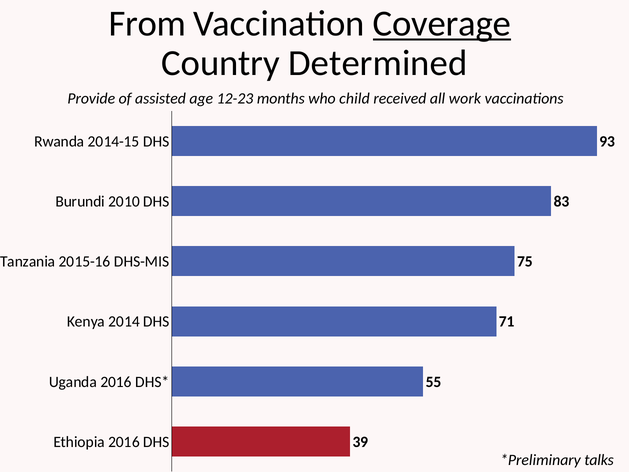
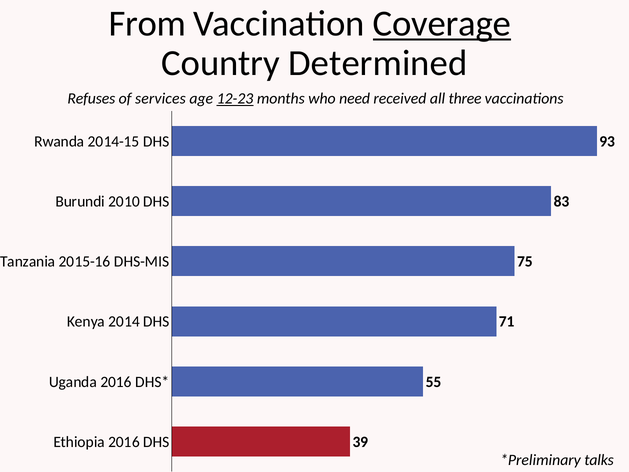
Provide: Provide -> Refuses (91, 99)
assisted: assisted -> services (160, 99)
12-23 underline: none -> present (235, 99)
child: child -> need (355, 99)
work: work -> three (465, 99)
